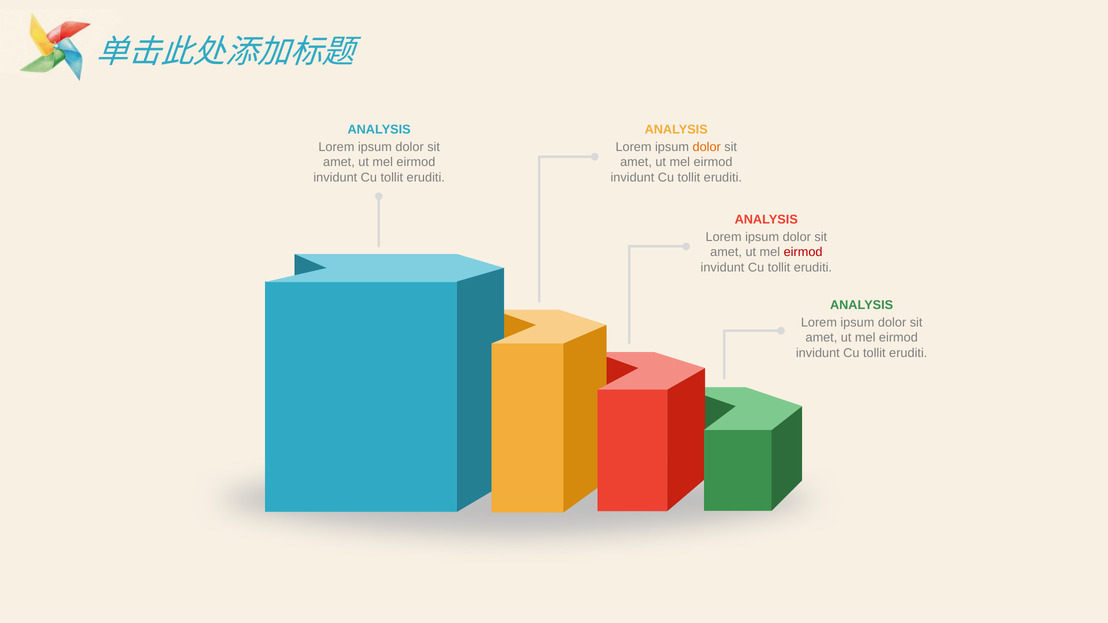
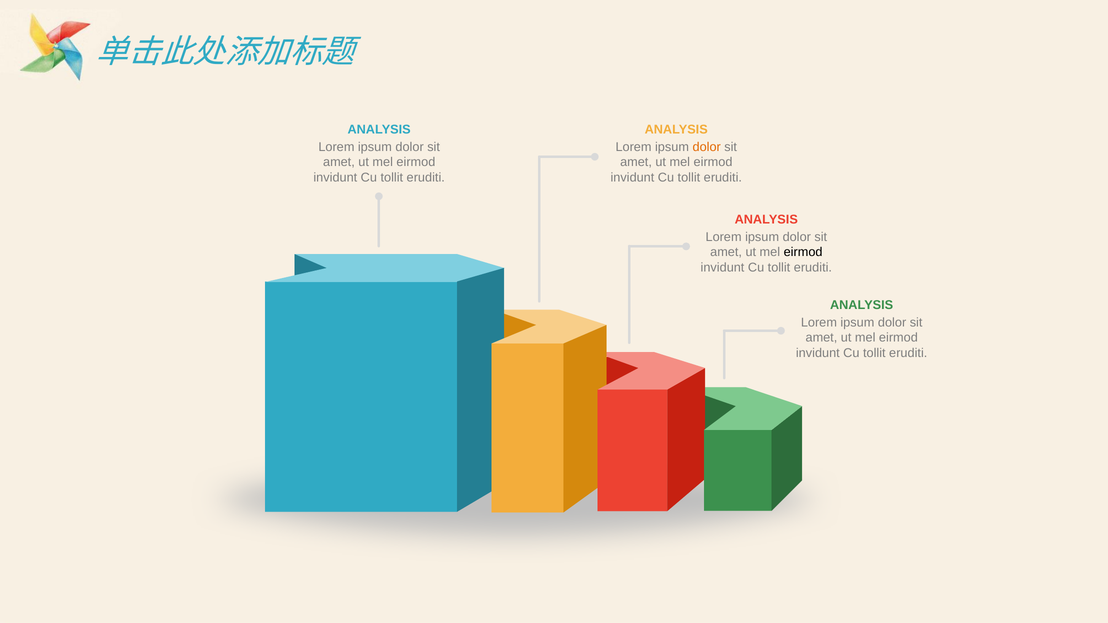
eirmod colour: red -> black (803, 252)
